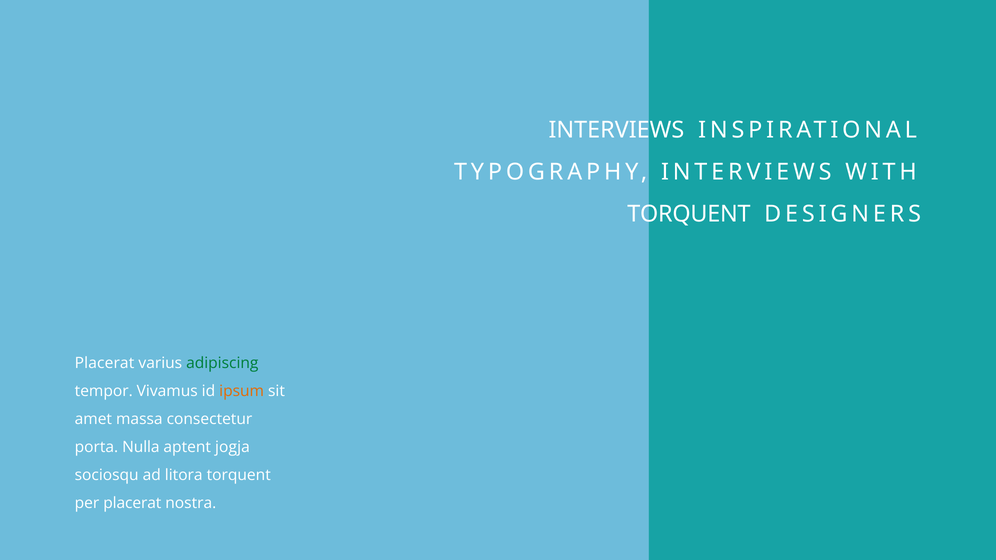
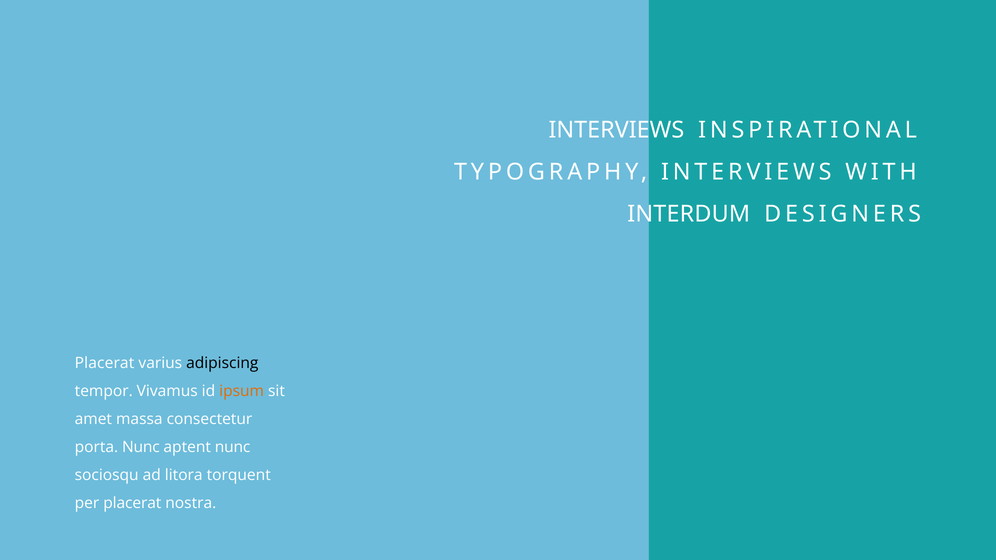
TORQUENT: TORQUENT -> INTERDUM (689, 214)
adipiscing colour: green -> black (222, 363)
porta Nulla: Nulla -> Nunc (141, 448)
aptent jogja: jogja -> nunc (233, 448)
